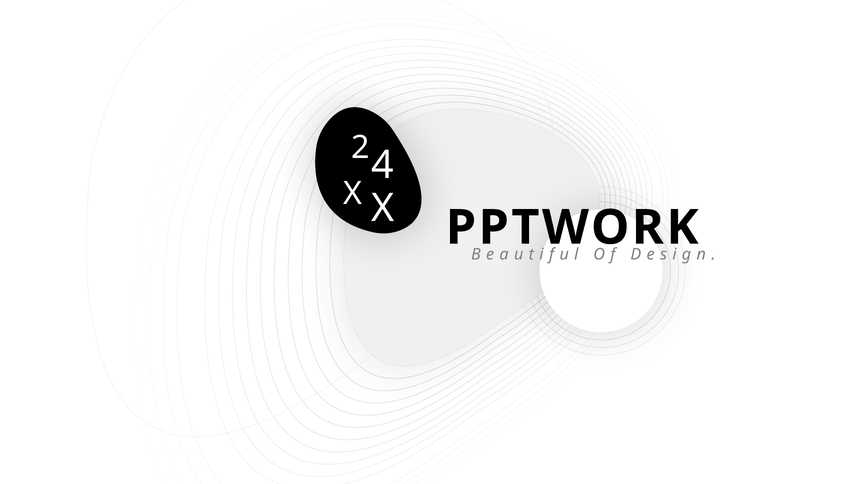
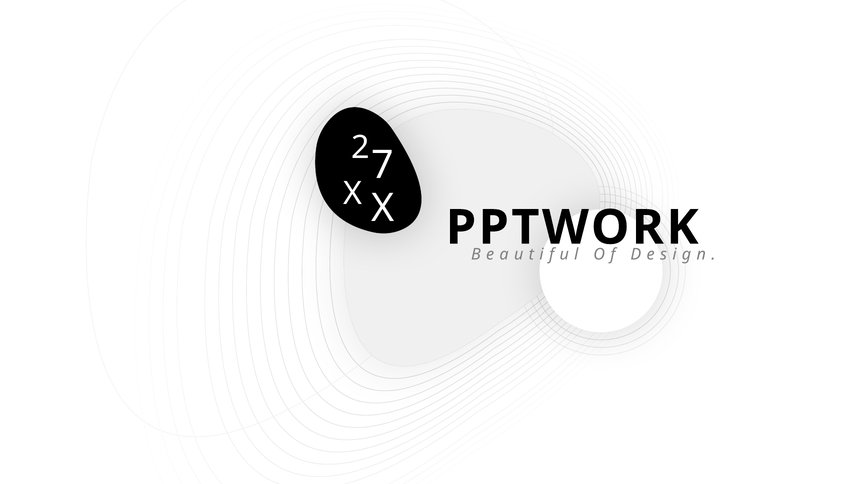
4: 4 -> 7 (383, 165)
